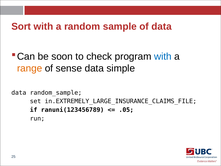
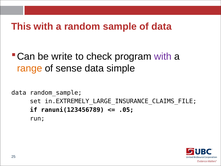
Sort: Sort -> This (21, 26)
soon: soon -> write (62, 56)
with colour: blue -> purple (163, 56)
